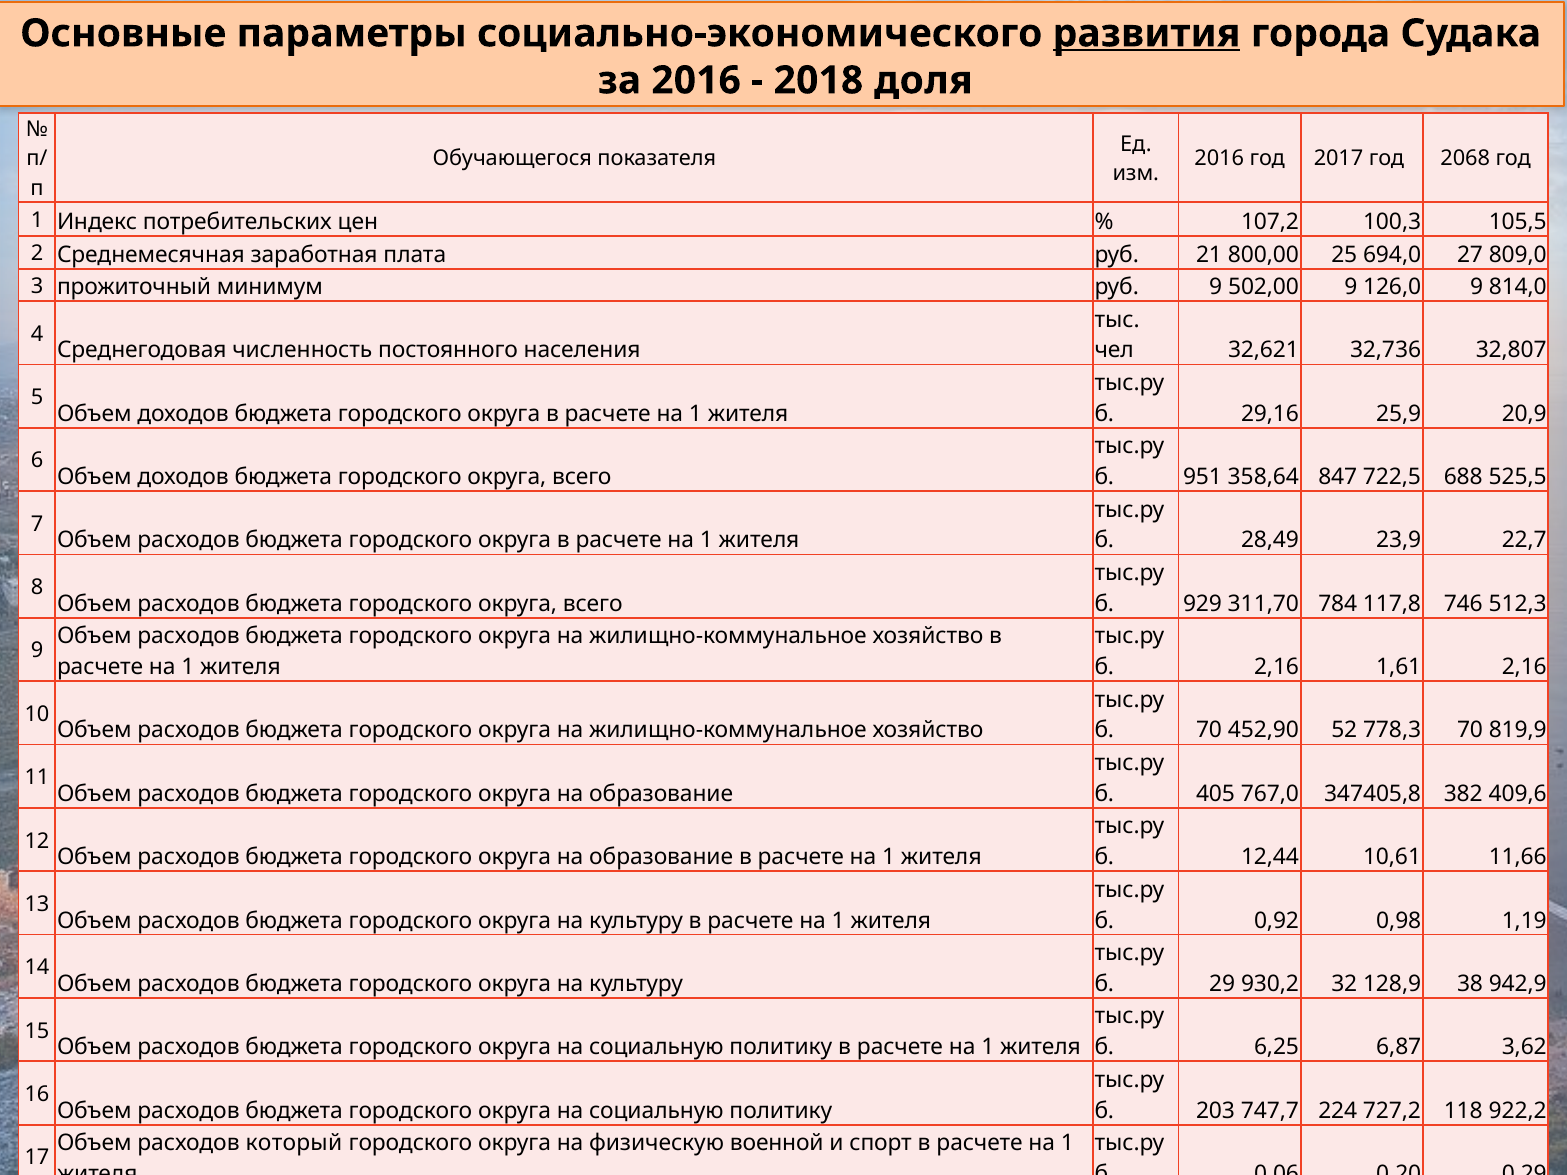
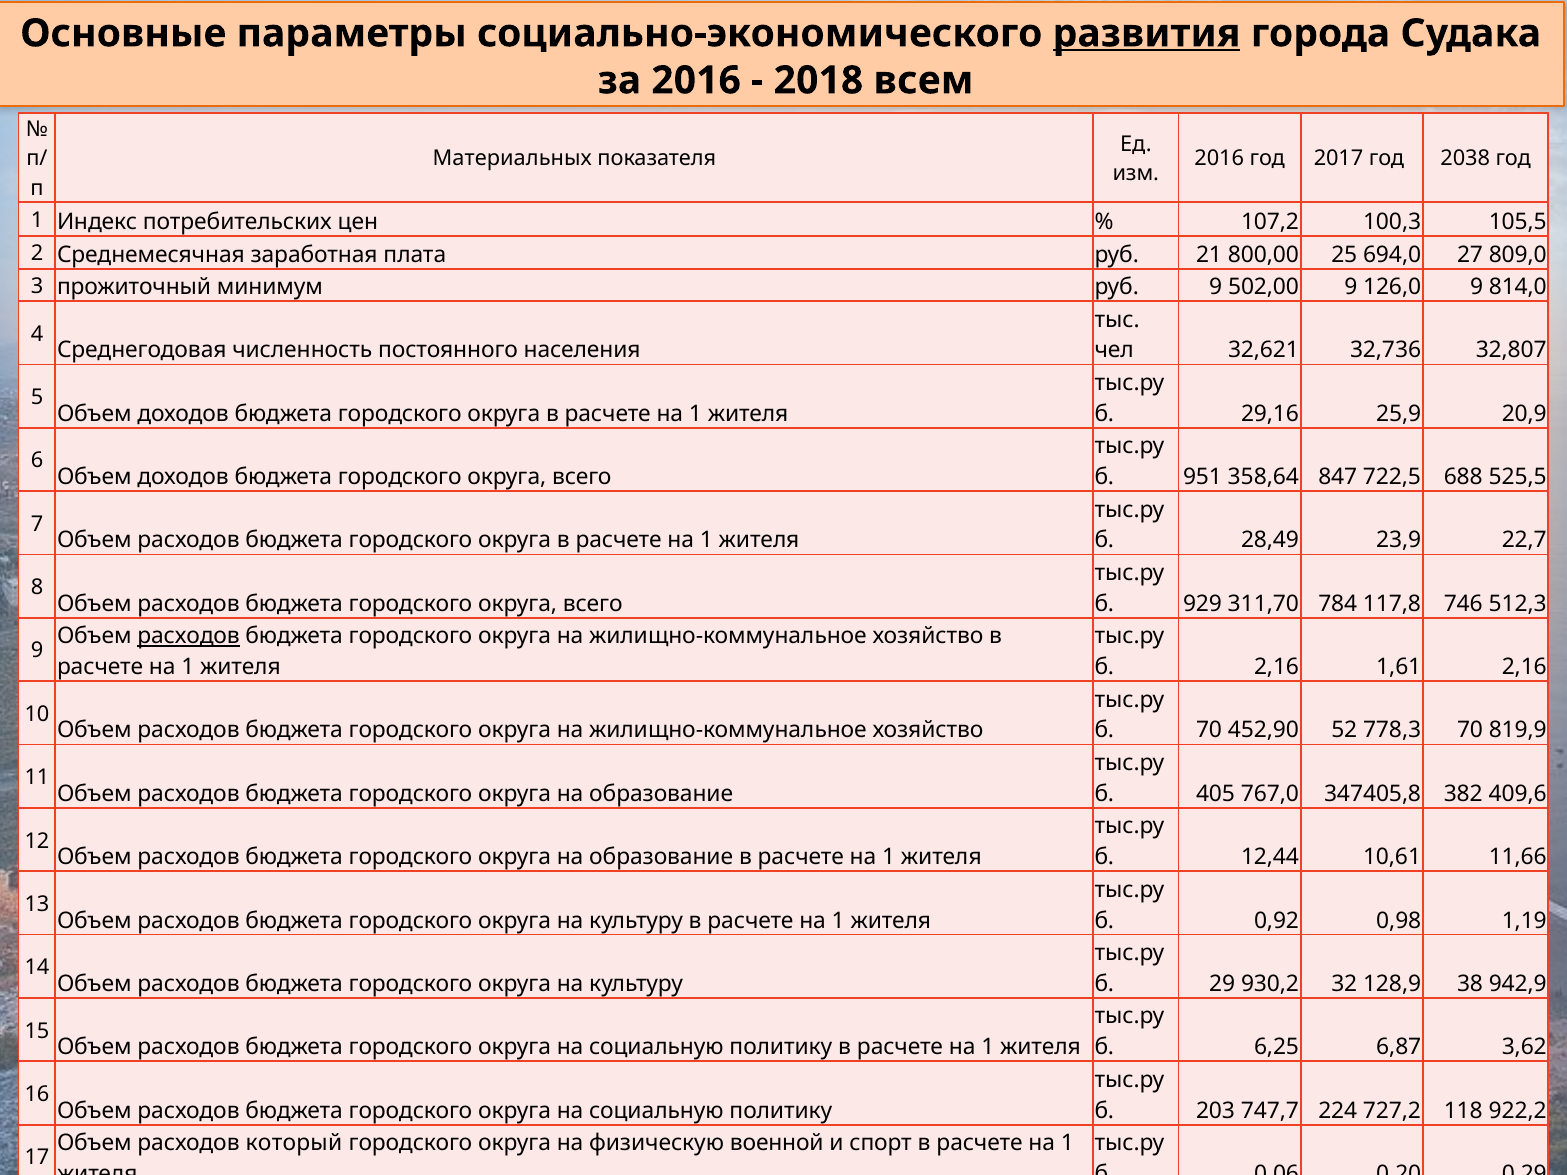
2018 доля: доля -> всем (924, 80)
Обучающегося: Обучающегося -> Материальных (512, 159)
2068: 2068 -> 2038 (1465, 159)
расходов underline: none -> present (189, 636)
